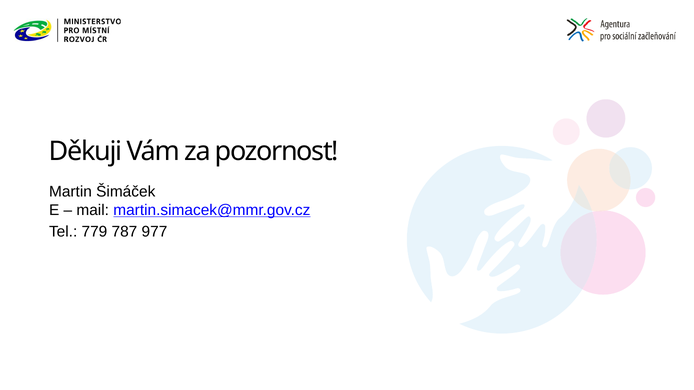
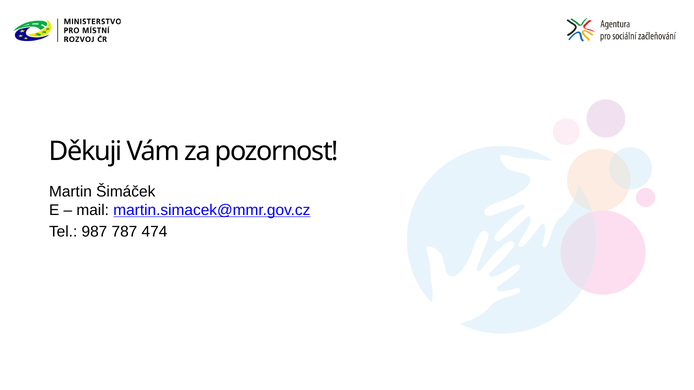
779: 779 -> 987 (94, 232)
977: 977 -> 474 (154, 232)
